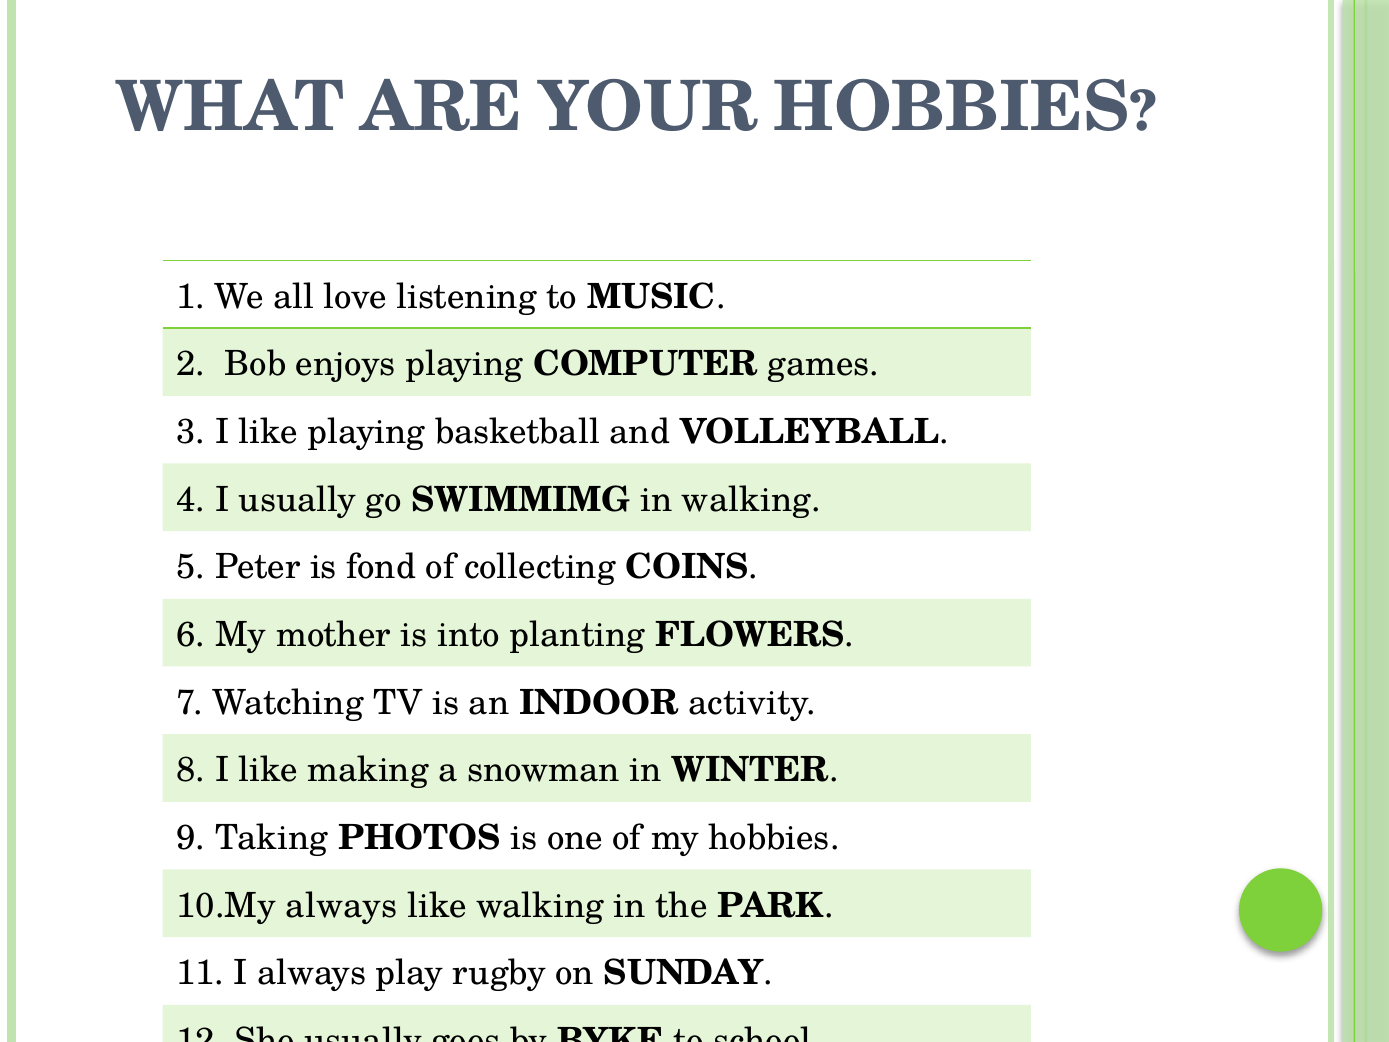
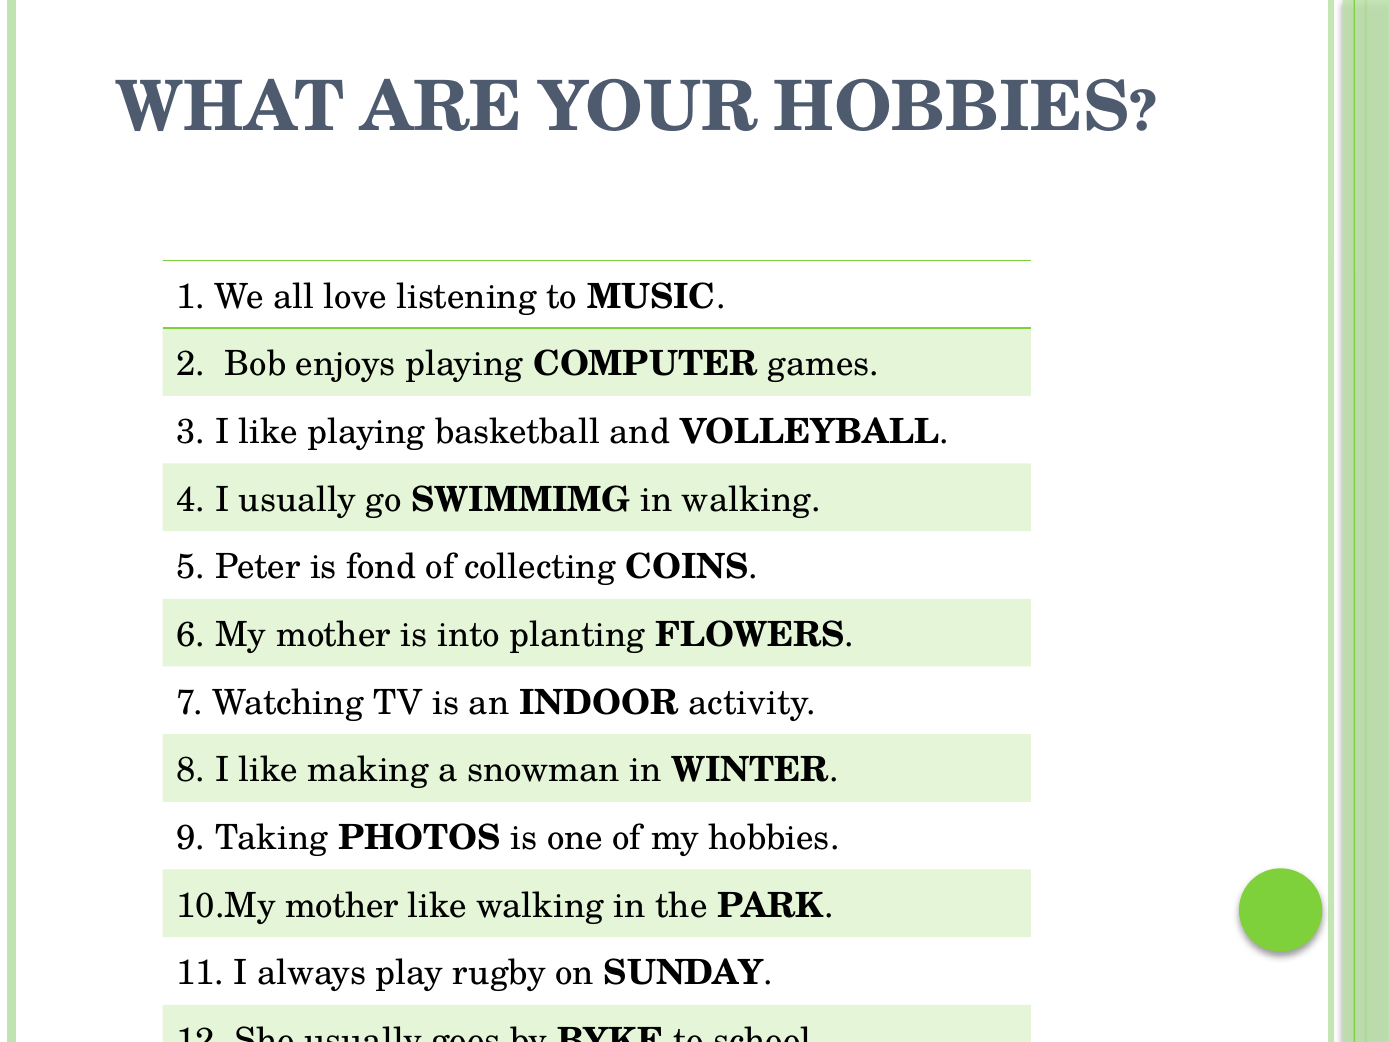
10.My always: always -> mother (342, 905)
